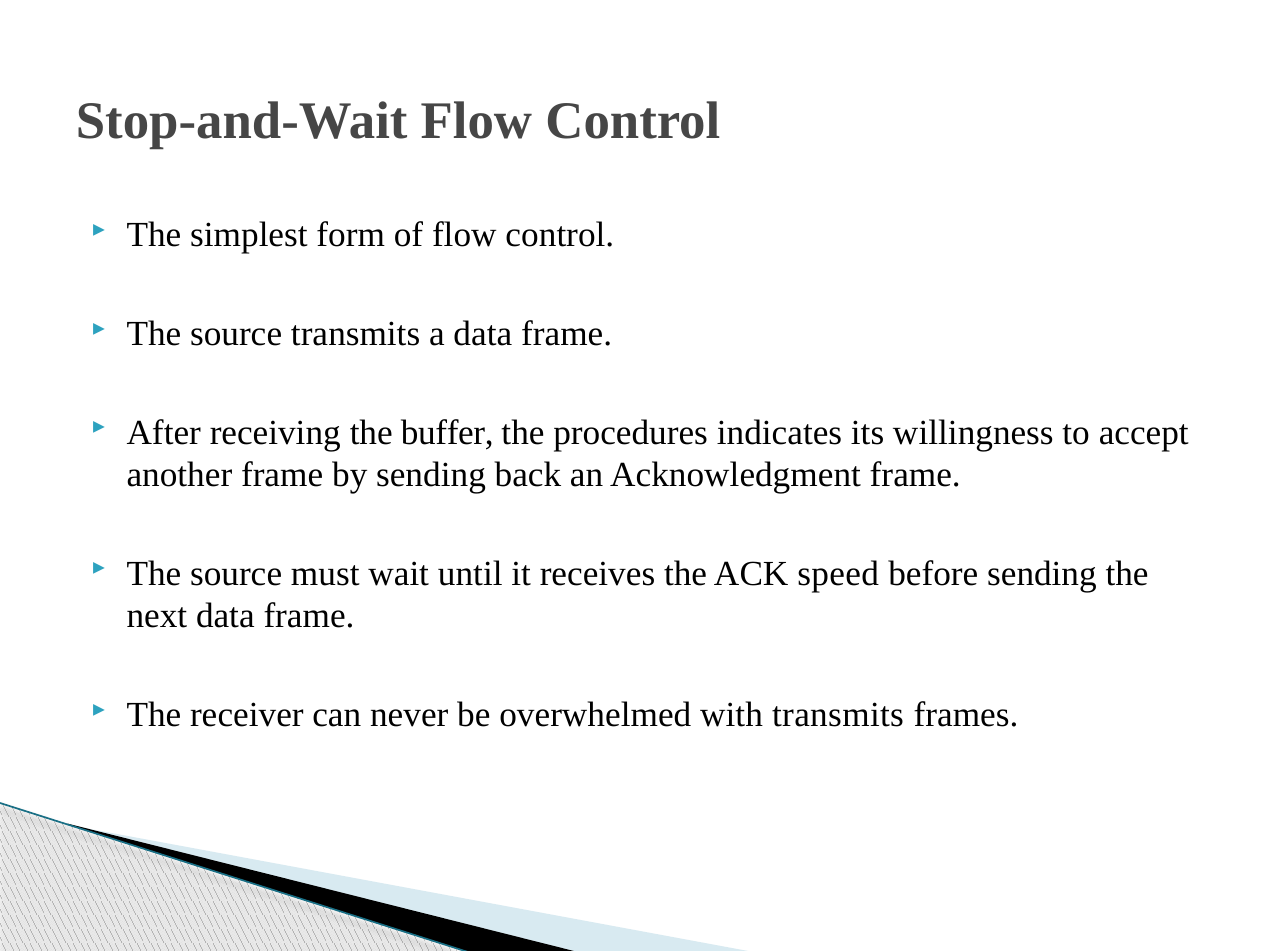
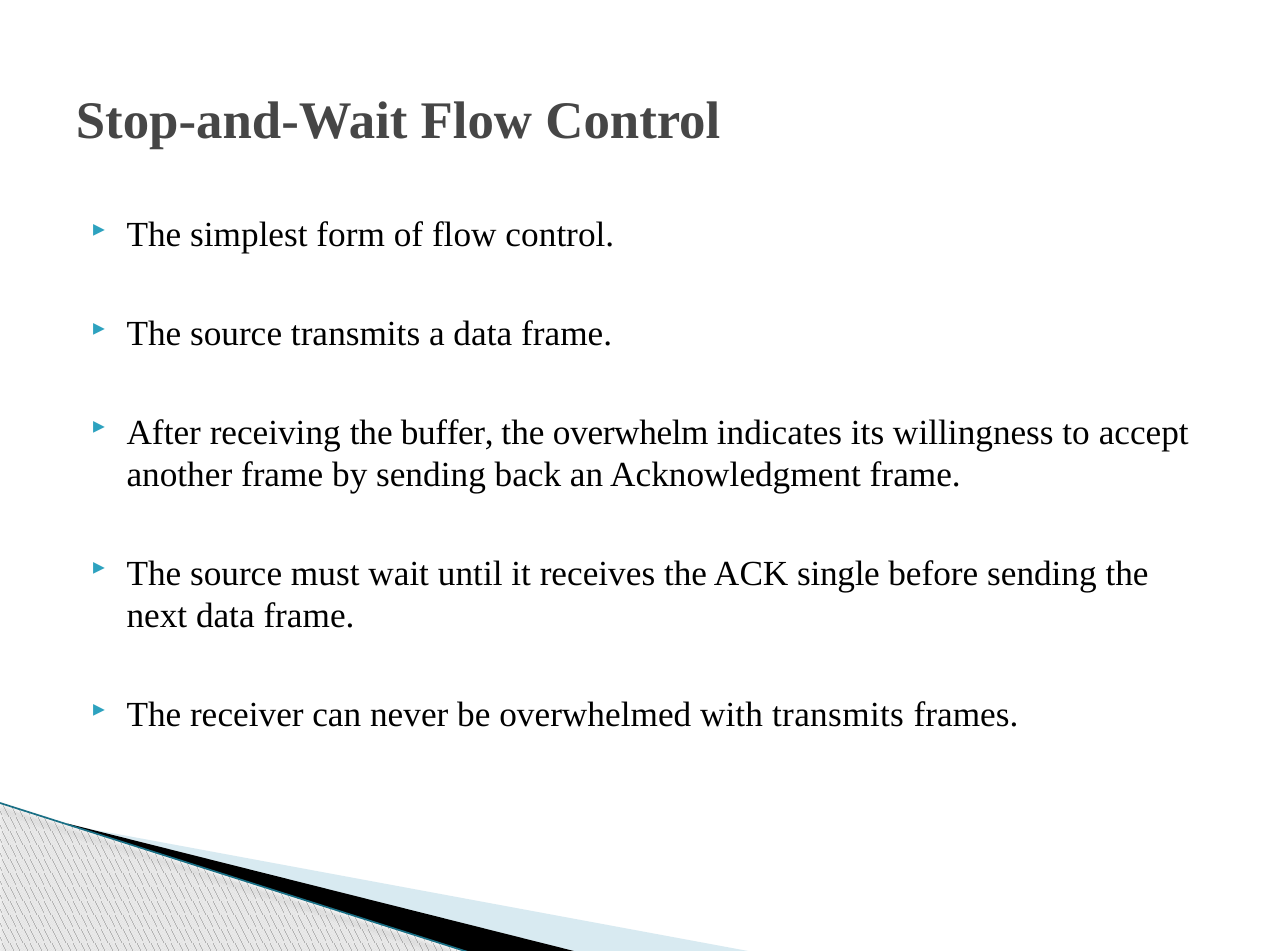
procedures: procedures -> overwhelm (631, 433)
speed: speed -> single (839, 574)
